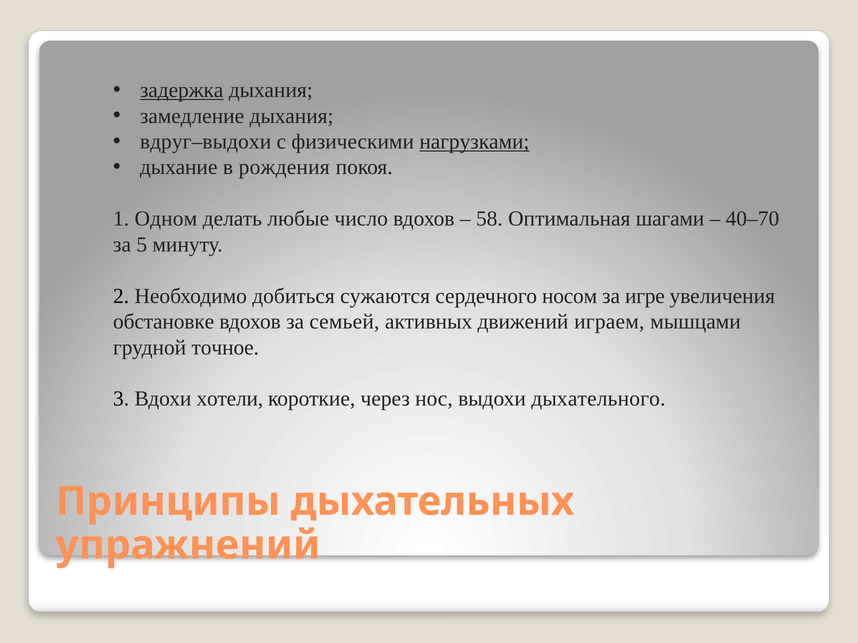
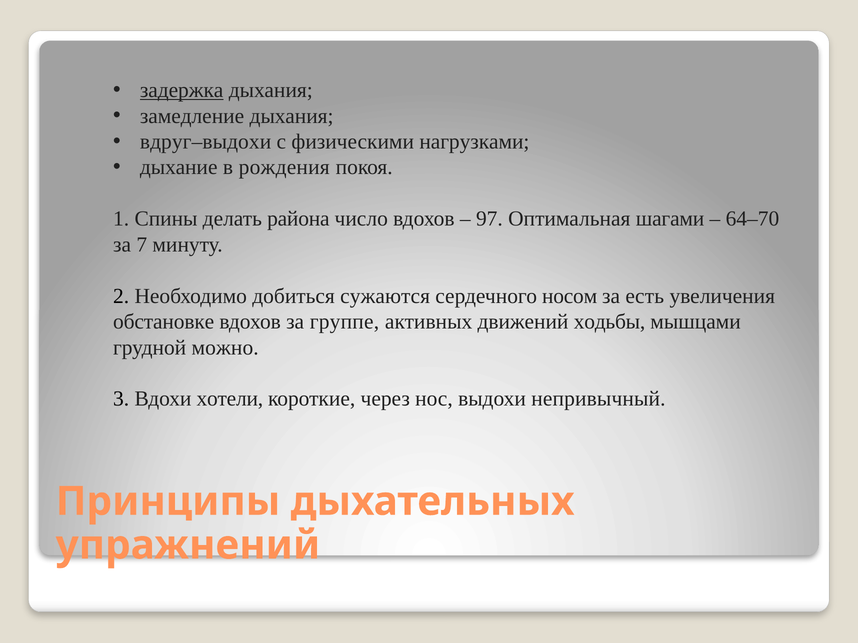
нагрузками underline: present -> none (474, 142)
Одном: Одном -> Спины (166, 219)
любые: любые -> района (298, 219)
58: 58 -> 97 (489, 219)
40–70: 40–70 -> 64–70 (752, 219)
5: 5 -> 7 (142, 245)
игре: игре -> есть (645, 296)
семьей: семьей -> группе (344, 322)
играем: играем -> ходьбы (610, 322)
точное: точное -> можно (225, 348)
дыхательного: дыхательного -> непривычный (598, 399)
